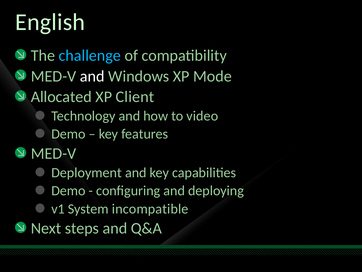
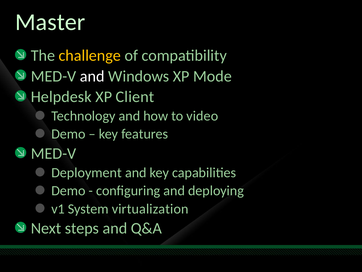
English: English -> Master (50, 22)
challenge colour: light blue -> yellow (90, 55)
Allocated: Allocated -> Helpdesk (61, 97)
incompatible: incompatible -> virtualization (150, 209)
